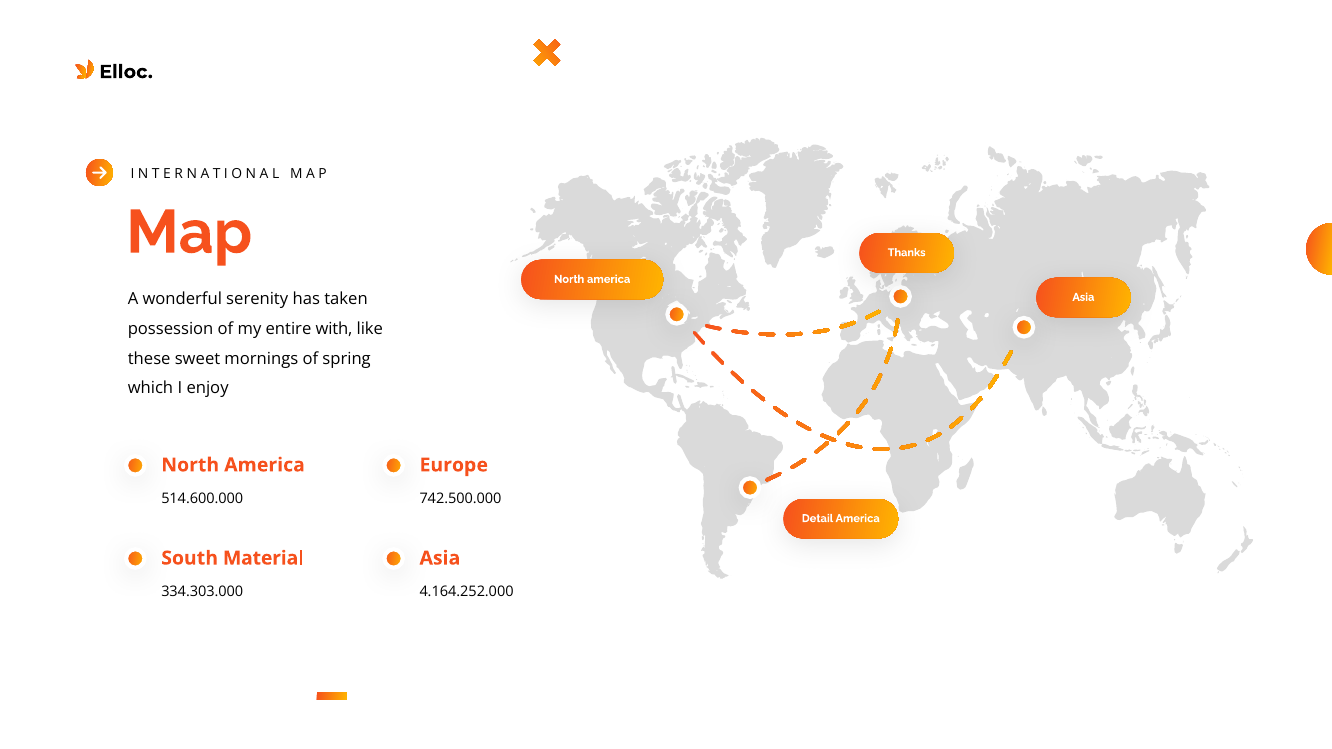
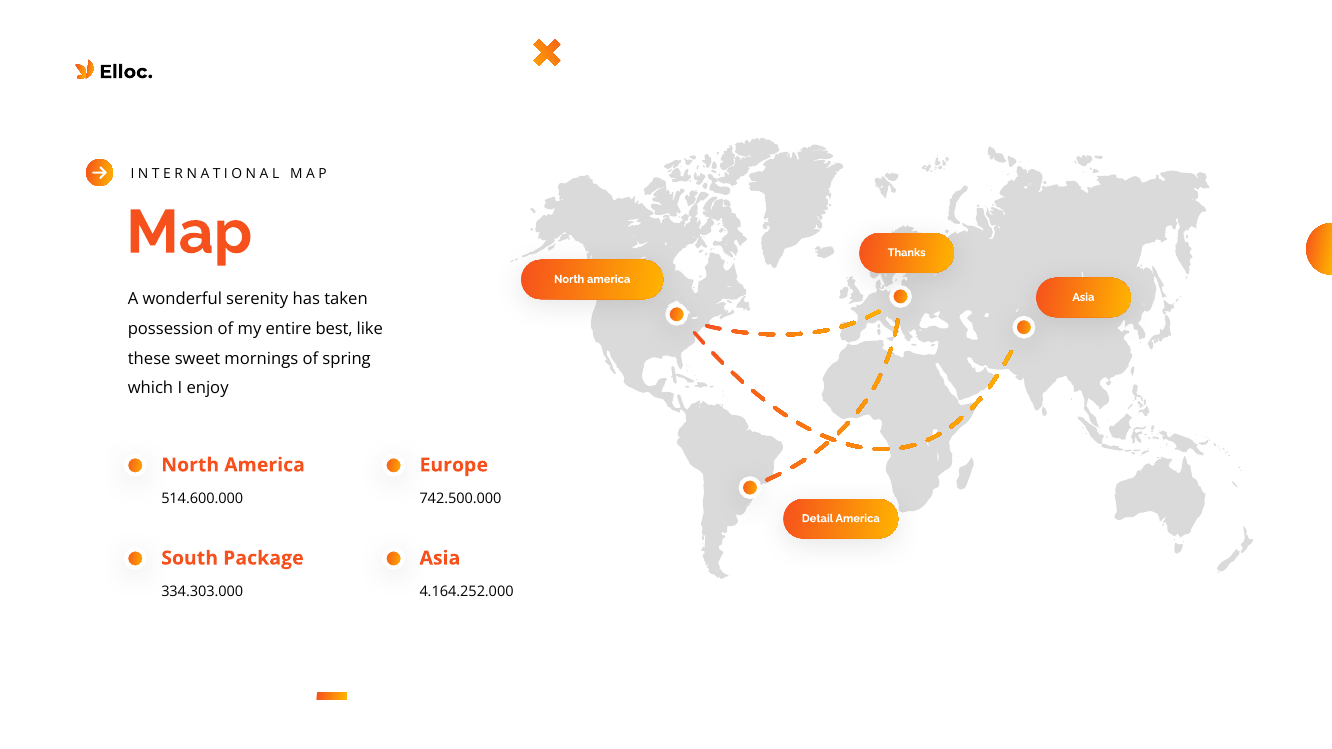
with: with -> best (334, 329)
Material: Material -> Package (263, 558)
